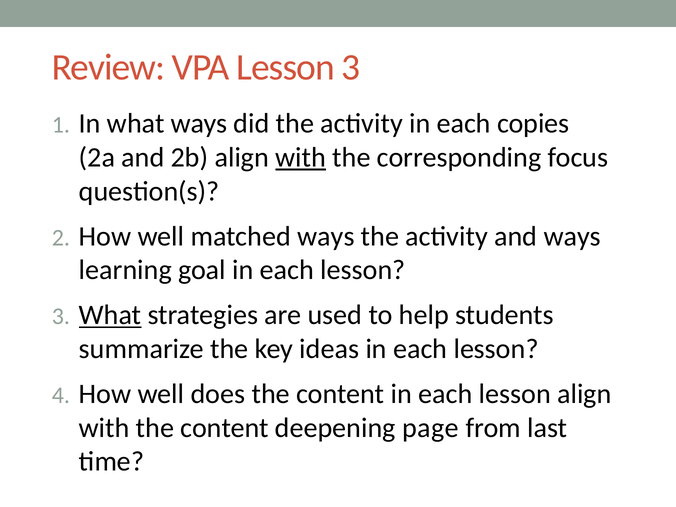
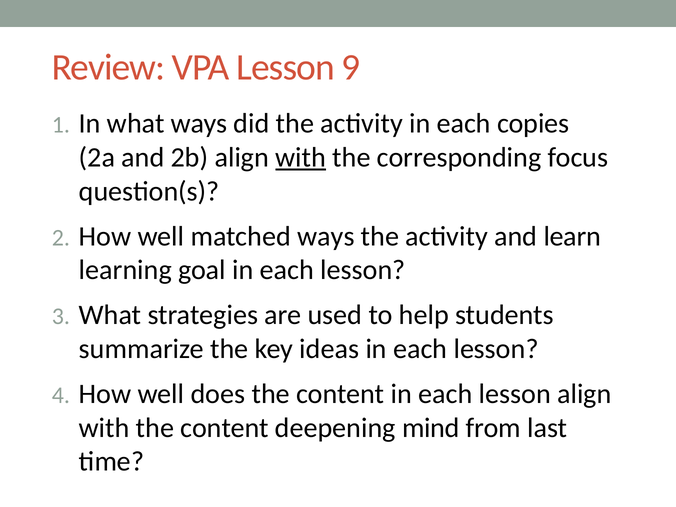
VPA Lesson 3: 3 -> 9 (351, 67)
and ways: ways -> learn (572, 236)
What underline: present -> none (110, 315)
page: page -> mind (431, 428)
